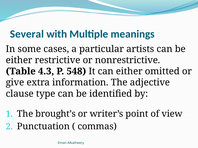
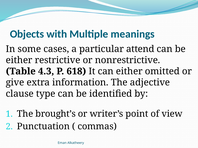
Several: Several -> Objects (27, 34)
artists: artists -> attend (140, 49)
548: 548 -> 618 (76, 72)
